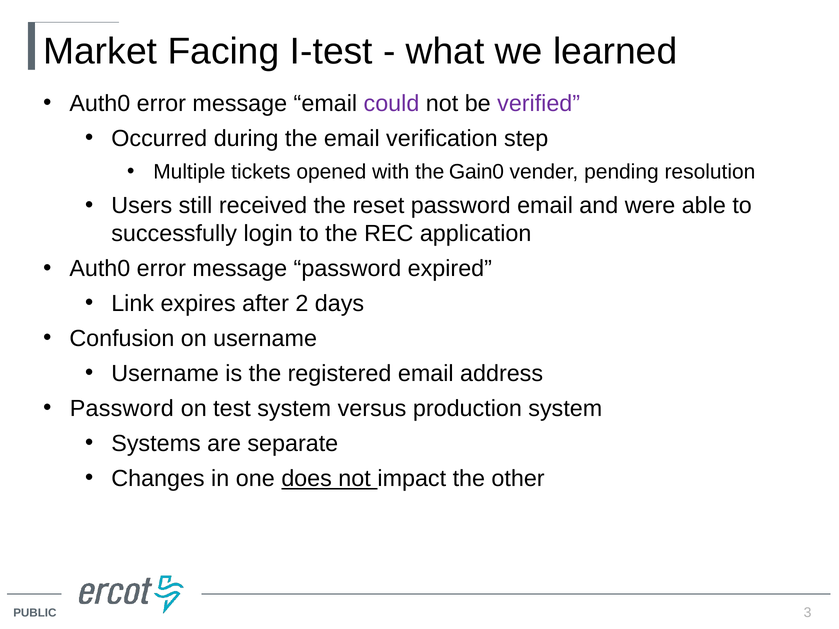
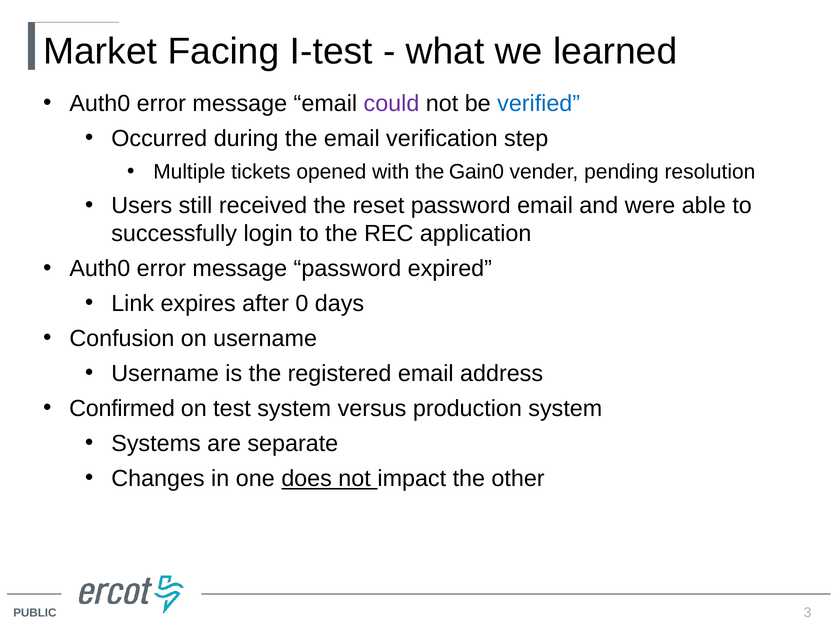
verified colour: purple -> blue (539, 104)
2: 2 -> 0 (302, 304)
Password: Password -> Confirmed (122, 409)
